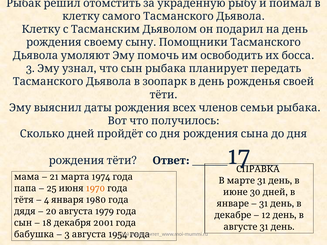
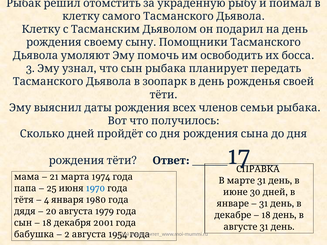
1970 colour: orange -> blue (95, 189)
12: 12 -> 18 (266, 215)
3: 3 -> 2 (67, 235)
